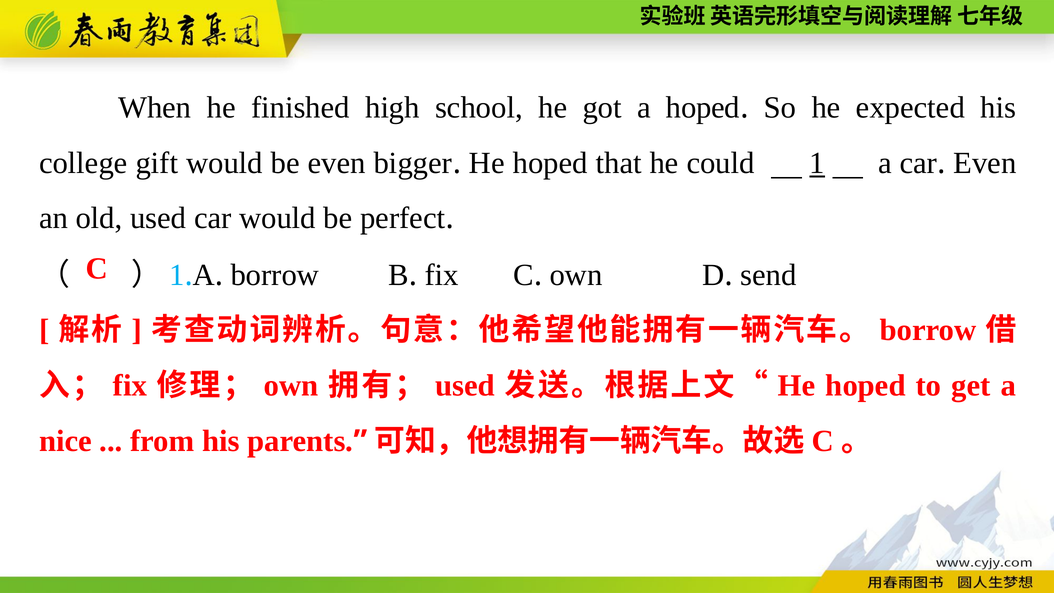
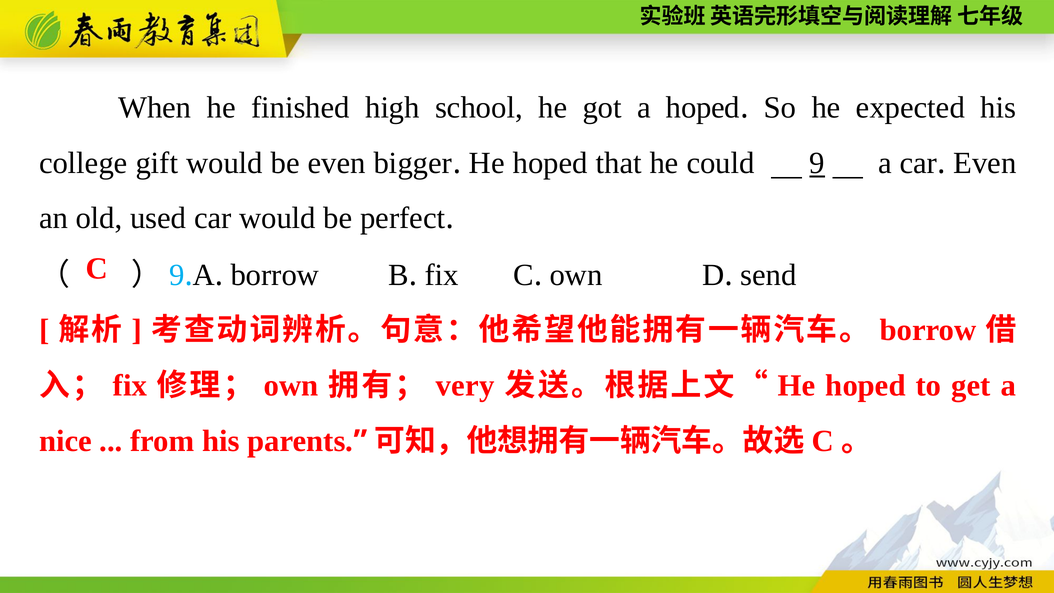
could 1: 1 -> 9 (817, 163)
1: 1 -> 9 (177, 275)
used: used -> very (465, 386)
